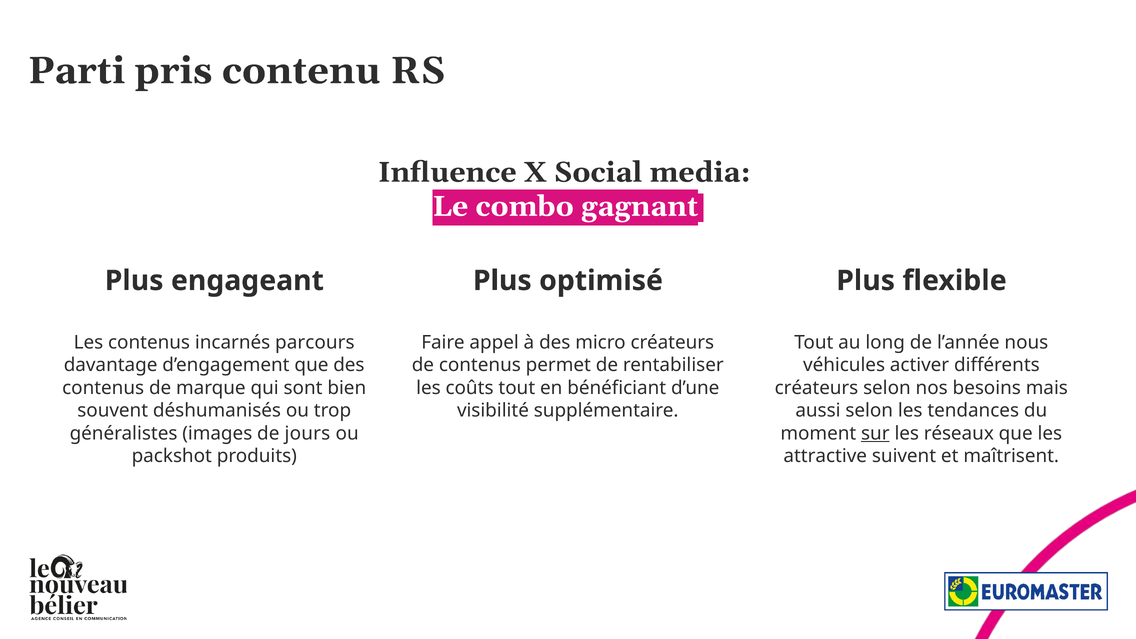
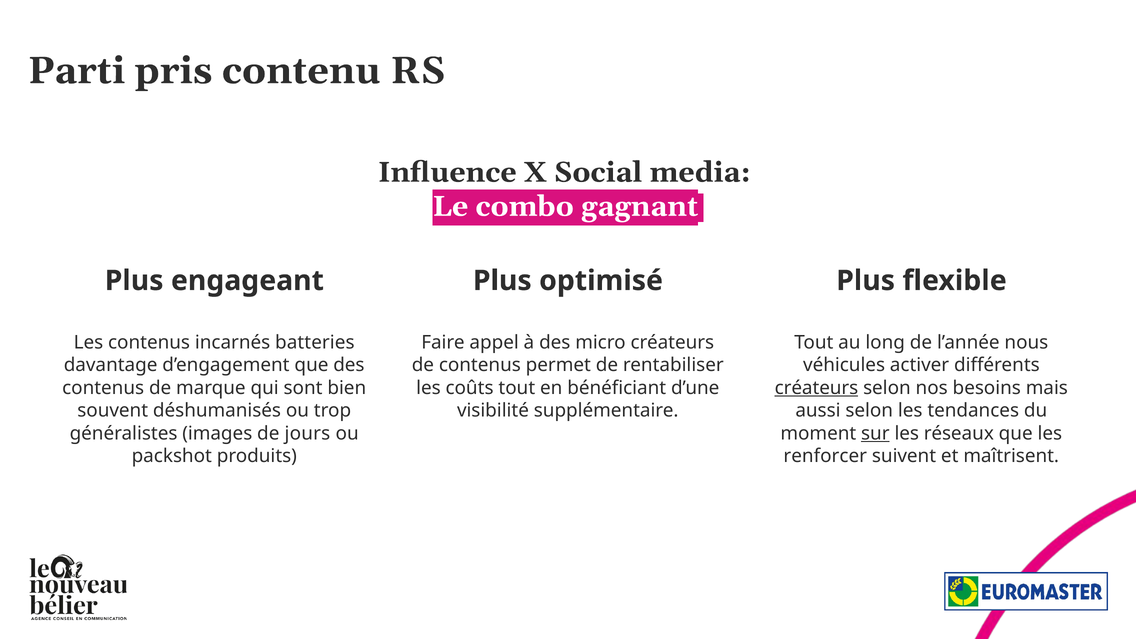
parcours: parcours -> batteries (315, 342)
créateurs underline: none -> present (816, 388)
attractive: attractive -> renforcer (825, 456)
